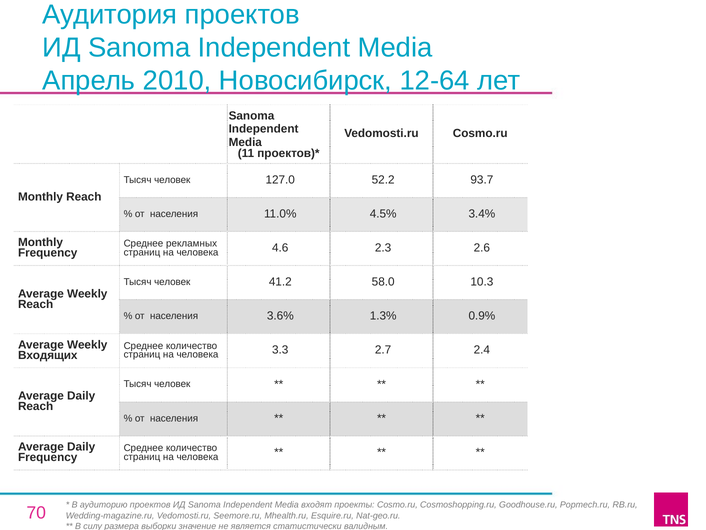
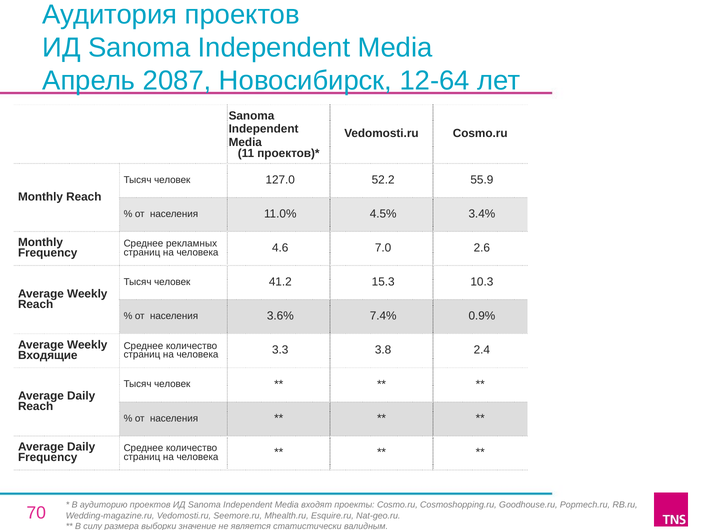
2010: 2010 -> 2087 (177, 81)
93.7: 93.7 -> 55.9 (482, 179)
2.3: 2.3 -> 7.0 (383, 248)
58.0: 58.0 -> 15.3 (383, 282)
1.3%: 1.3% -> 7.4% (383, 316)
Входящих: Входящих -> Входящие (48, 355)
2.7: 2.7 -> 3.8 (383, 350)
